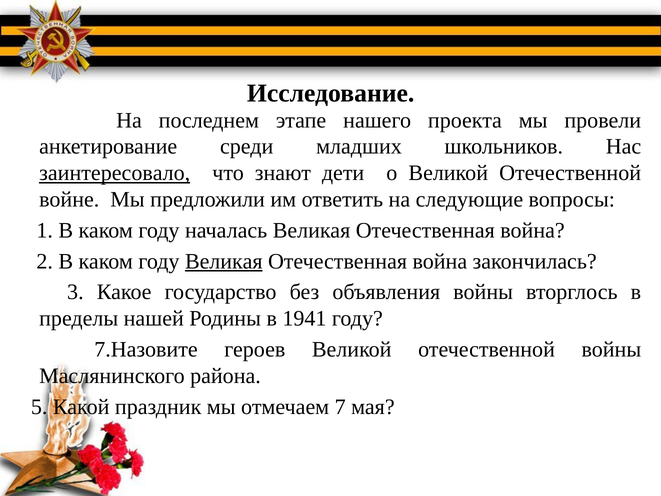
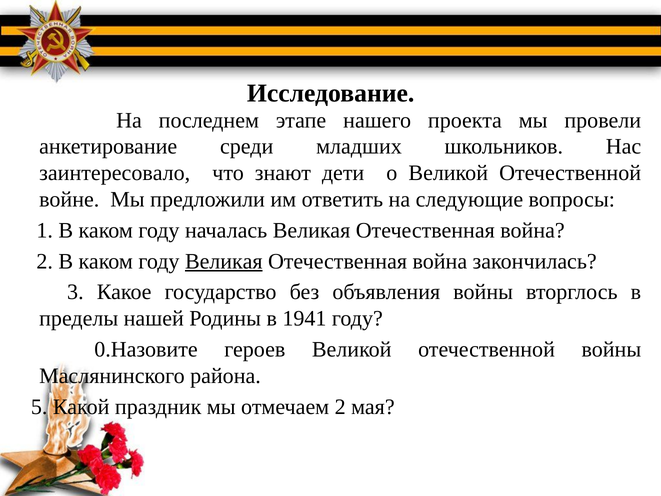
заинтересовало underline: present -> none (115, 173)
7.Назовите: 7.Назовите -> 0.Назовите (146, 349)
отмечаем 7: 7 -> 2 (340, 407)
